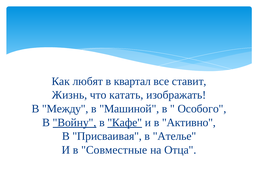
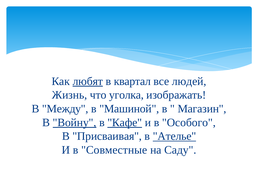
любят underline: none -> present (88, 81)
ставит: ставит -> людей (189, 81)
катать: катать -> уголка (126, 95)
Особого: Особого -> Магазин (202, 109)
Активно: Активно -> Особого (189, 123)
Ателье underline: none -> present (175, 137)
Отца: Отца -> Саду (180, 150)
